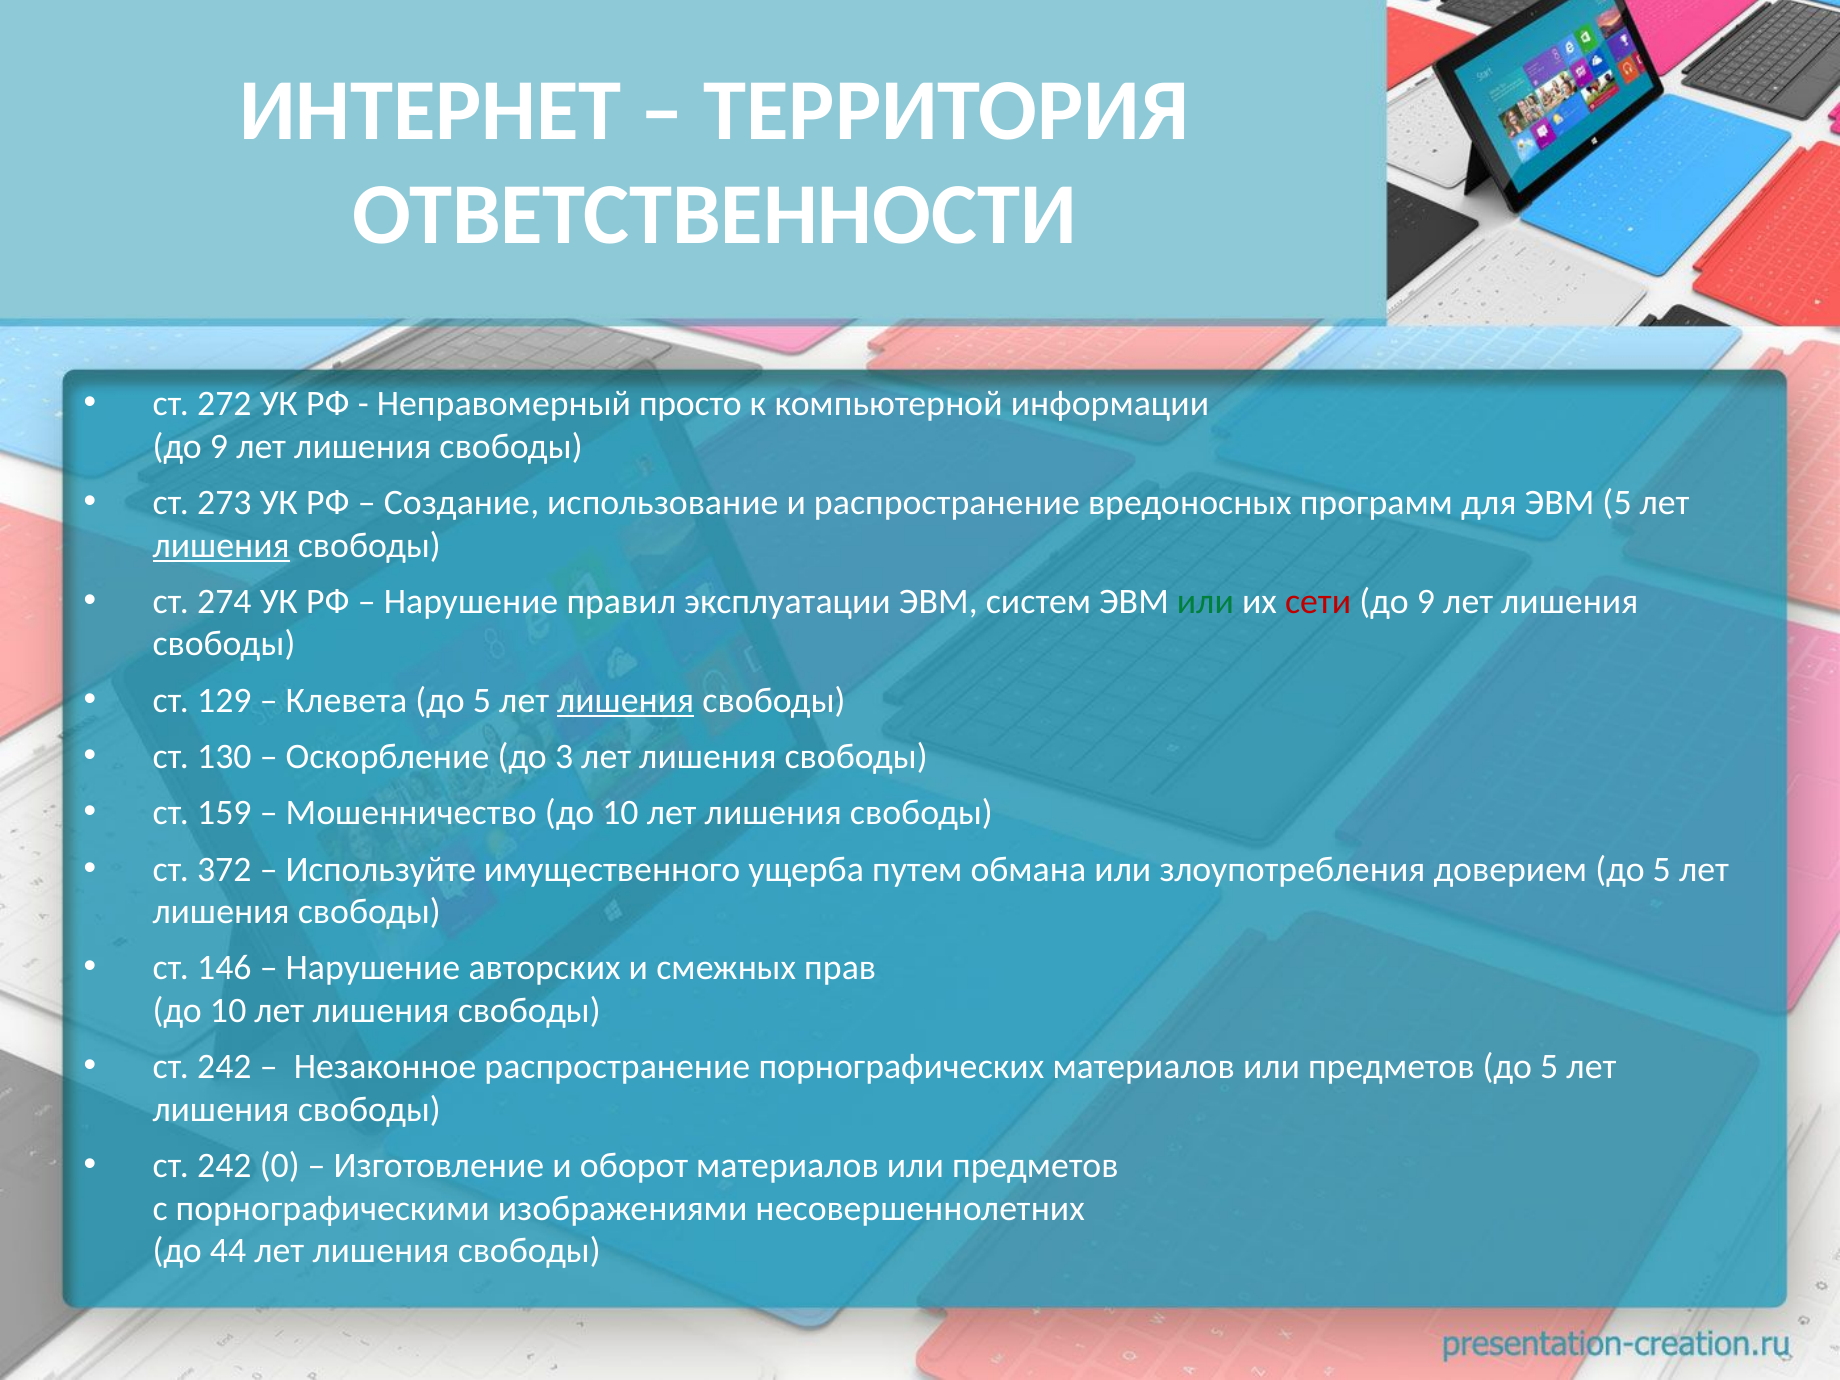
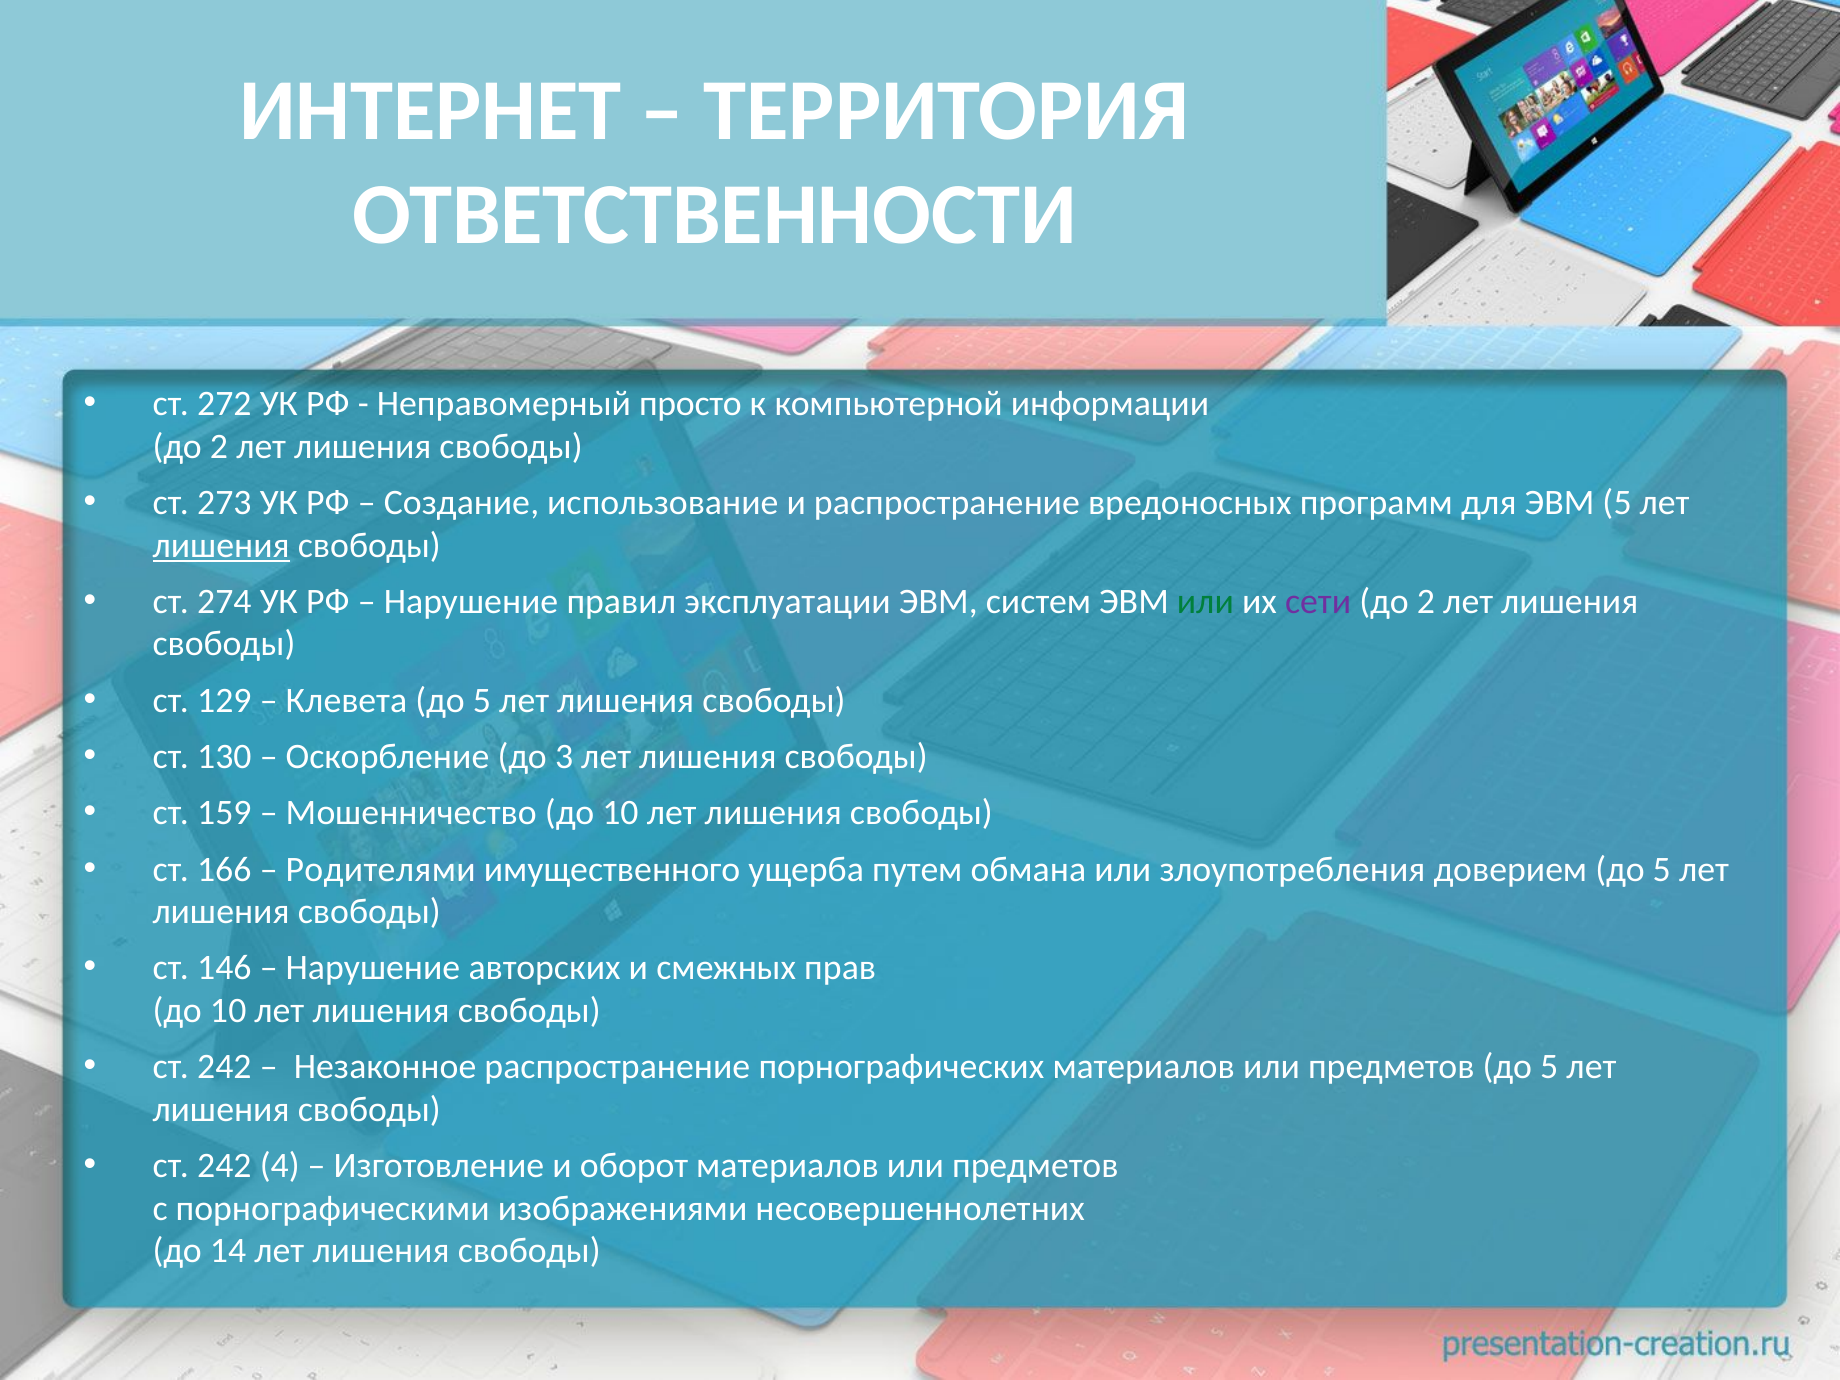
9: 9 -> 2 (219, 447)
сети colour: red -> purple (1318, 602)
9: 9 -> 2 (1426, 602)
лишения underline: present -> none (626, 700)
372: 372 -> 166 (224, 869)
Используйте: Используйте -> Родителями (381, 869)
0: 0 -> 4 (280, 1166)
44: 44 -> 14 (228, 1251)
